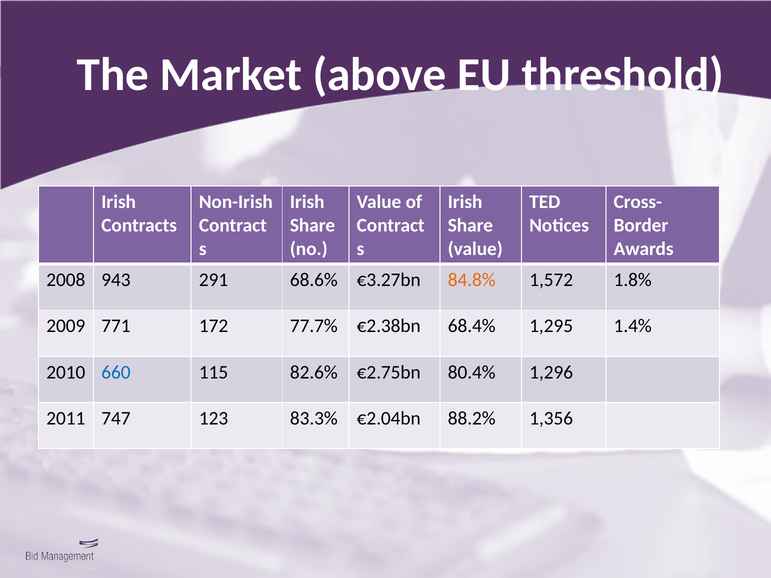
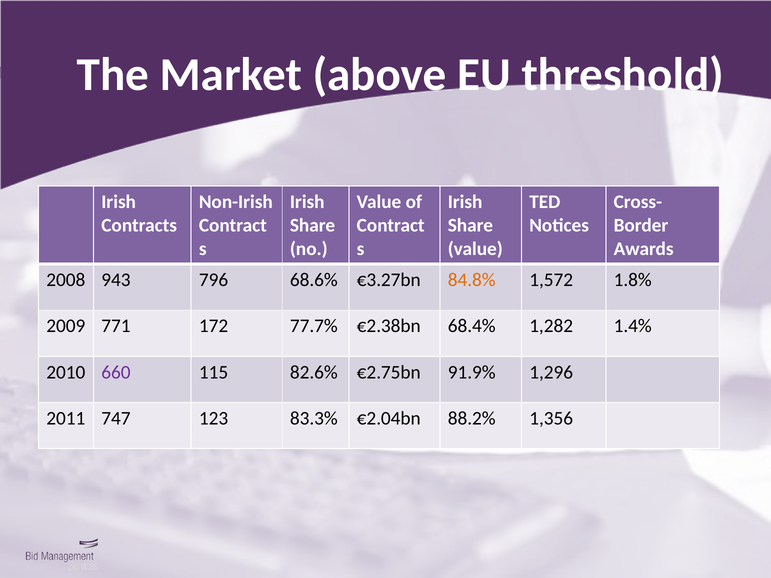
291: 291 -> 796 (214, 280)
1,295: 1,295 -> 1,282 (551, 326)
660 colour: blue -> purple (116, 372)
80.4%: 80.4% -> 91.9% (472, 372)
